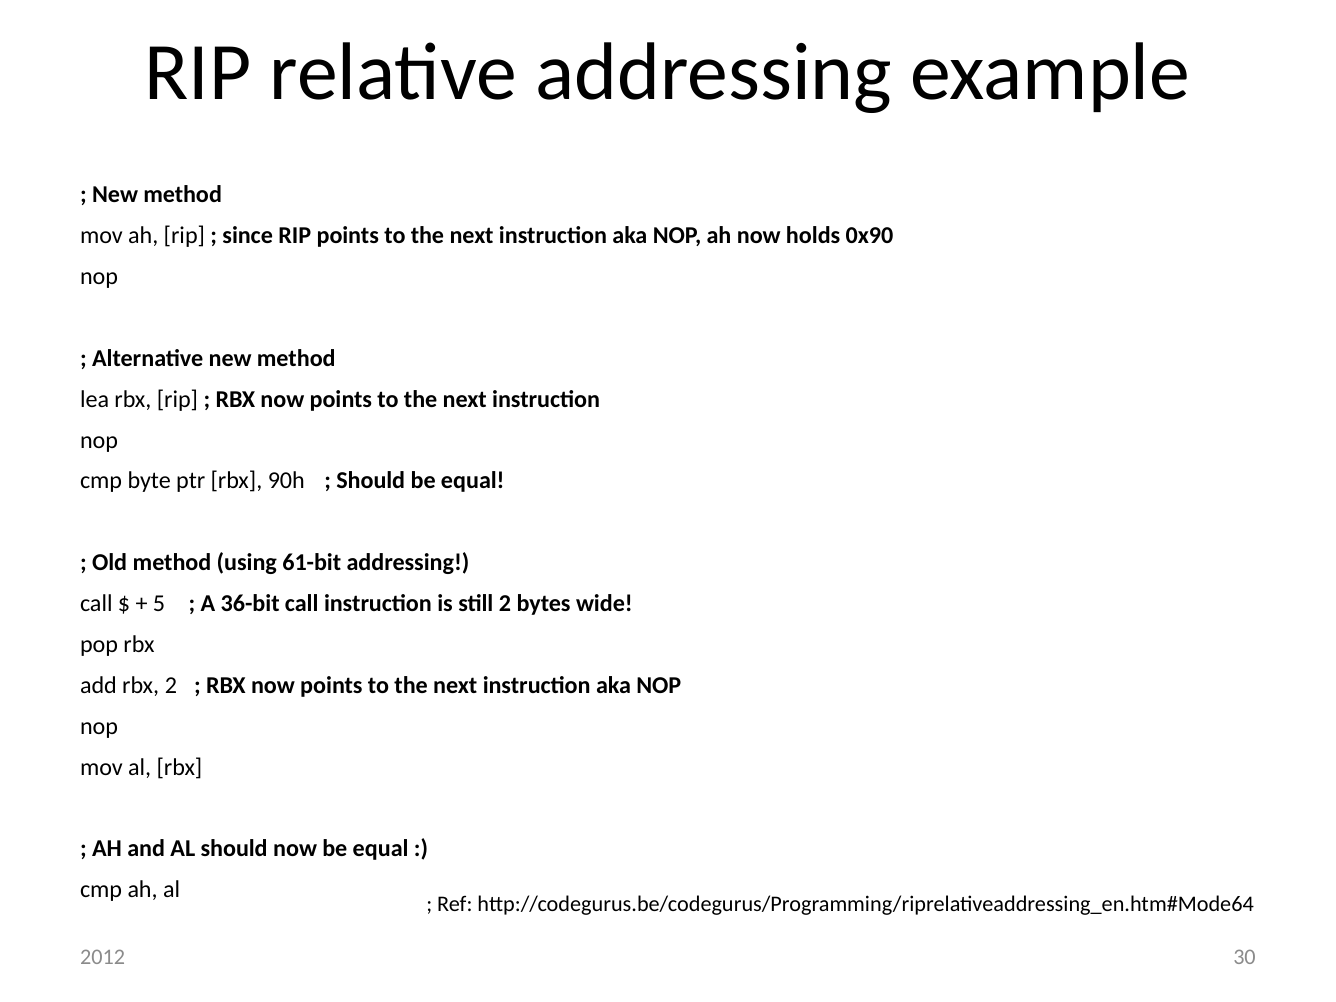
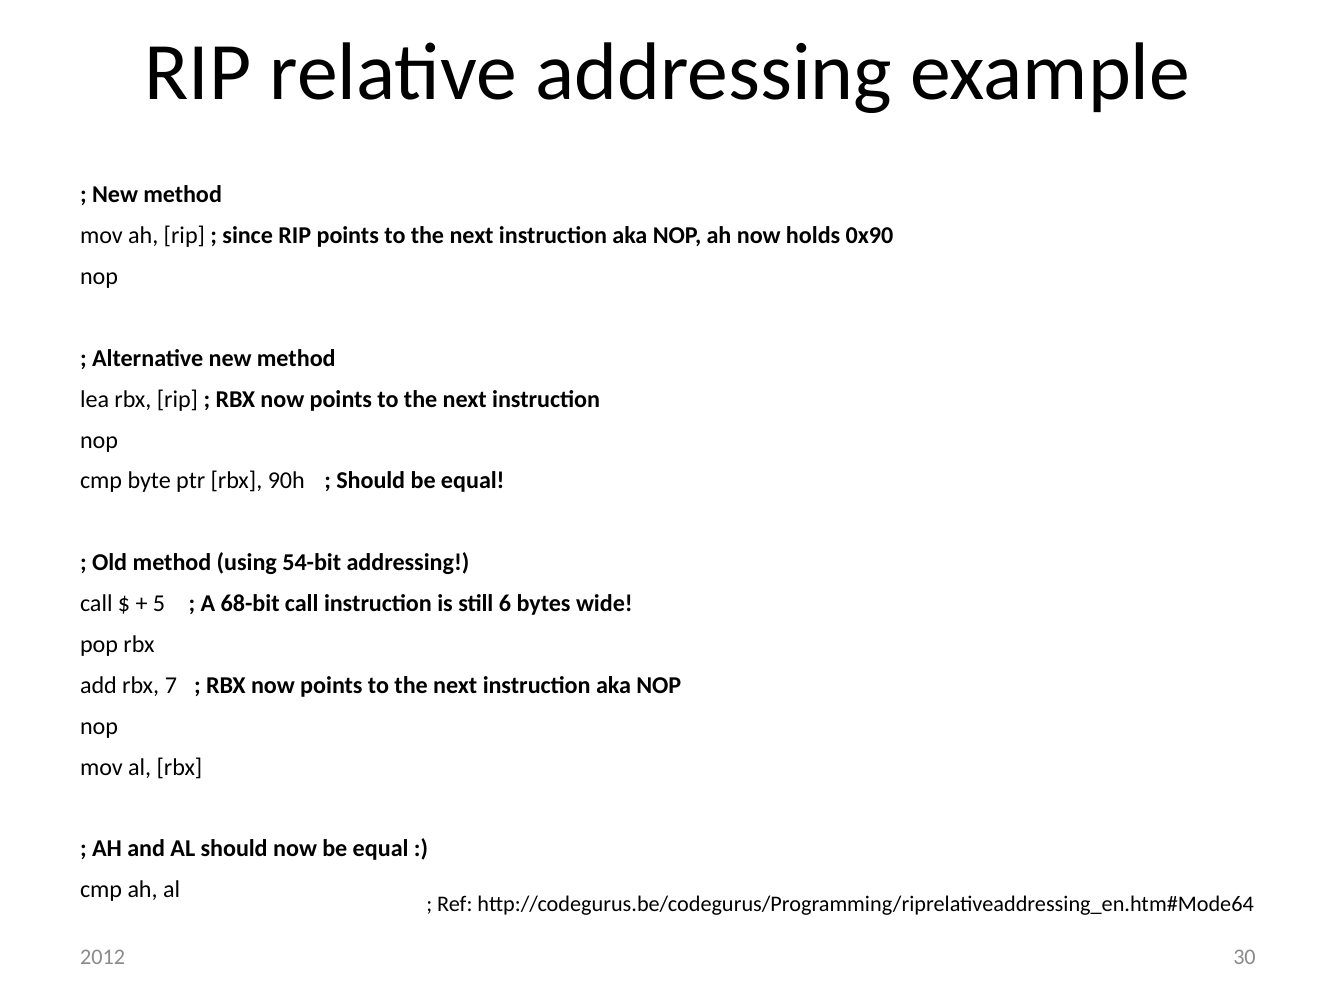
61-bit: 61-bit -> 54-bit (312, 563)
36-bit: 36-bit -> 68-bit (250, 604)
still 2: 2 -> 6 (505, 604)
rbx 2: 2 -> 7 (171, 685)
